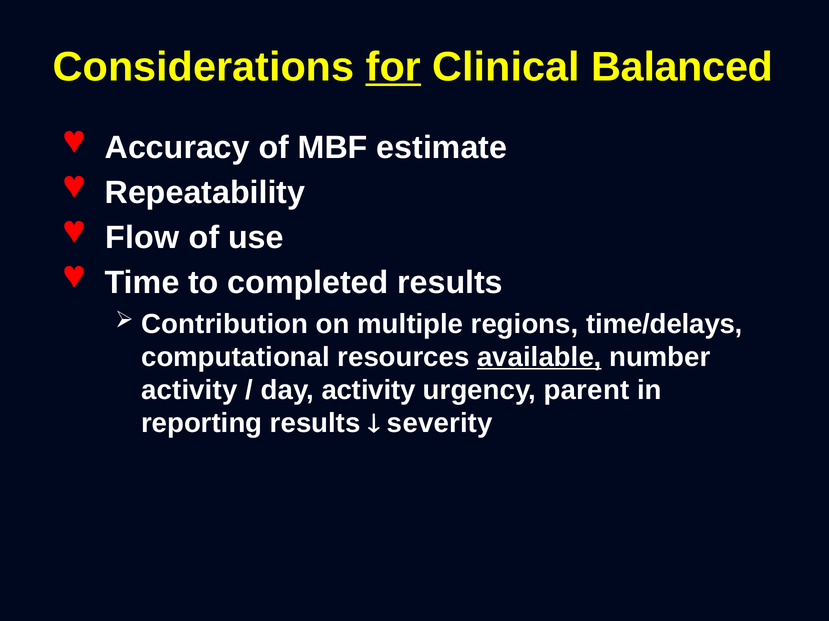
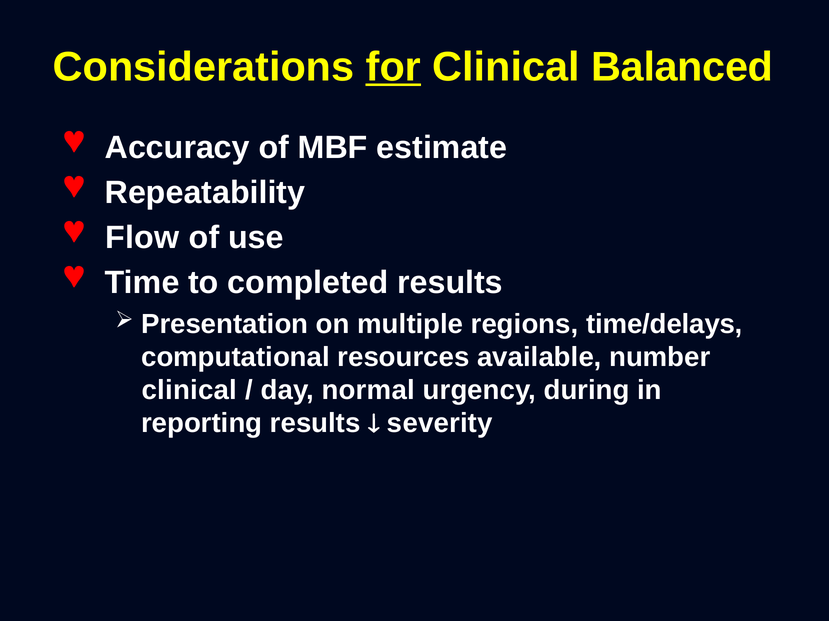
Contribution: Contribution -> Presentation (225, 324)
available underline: present -> none (539, 357)
activity: activity -> clinical (189, 391)
day activity: activity -> normal (368, 391)
parent: parent -> during (587, 391)
